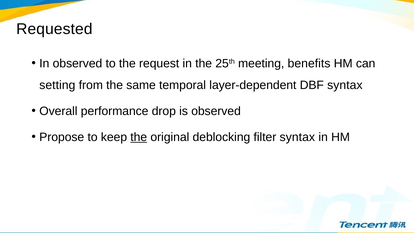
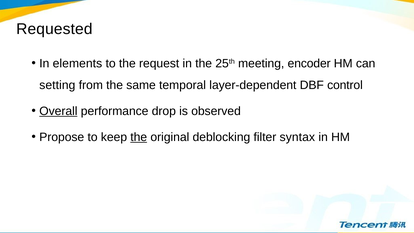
In observed: observed -> elements (77, 63)
benefits: benefits -> encoder (309, 63)
DBF syntax: syntax -> control (345, 85)
Overall underline: none -> present (58, 111)
